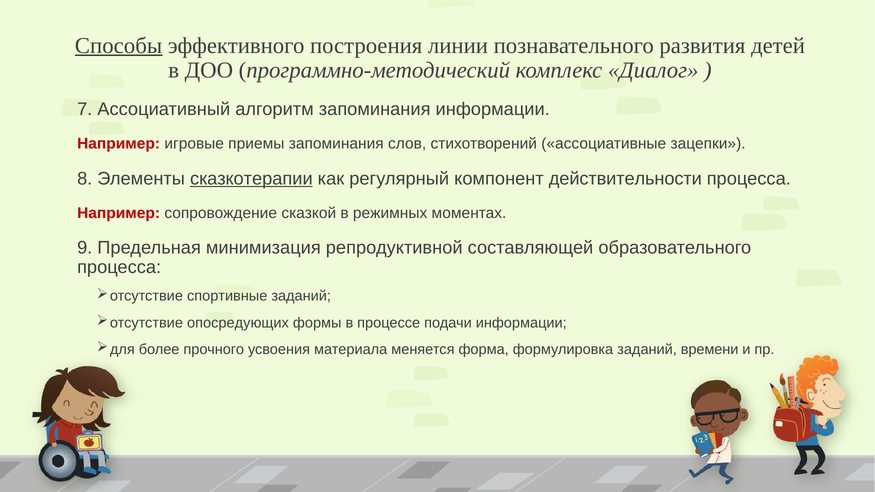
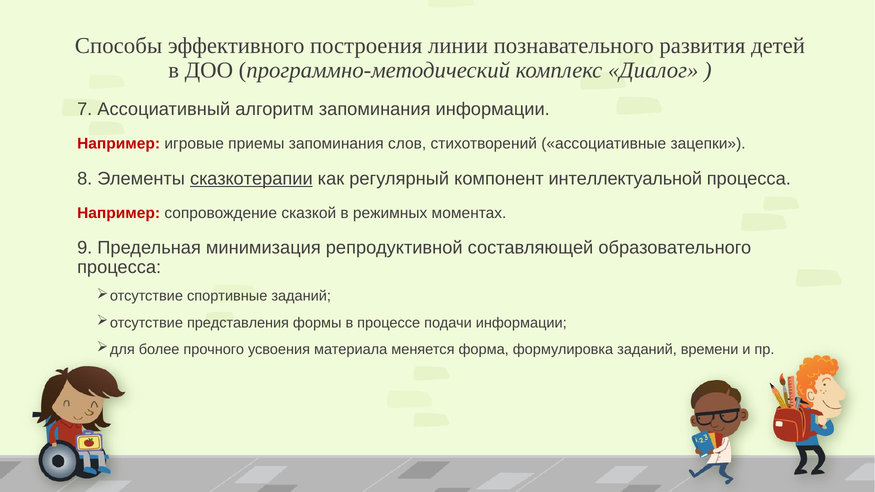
Способы underline: present -> none (119, 46)
действительности: действительности -> интеллектуальной (625, 179)
опосредующих: опосредующих -> представления (238, 323)
